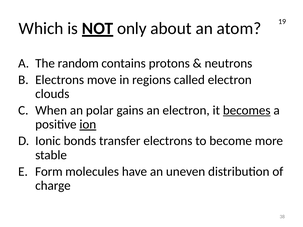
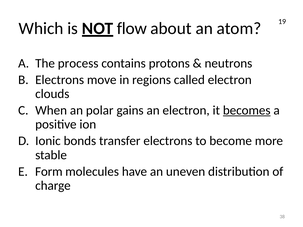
only: only -> flow (132, 28)
random: random -> process (78, 63)
ion underline: present -> none (88, 125)
